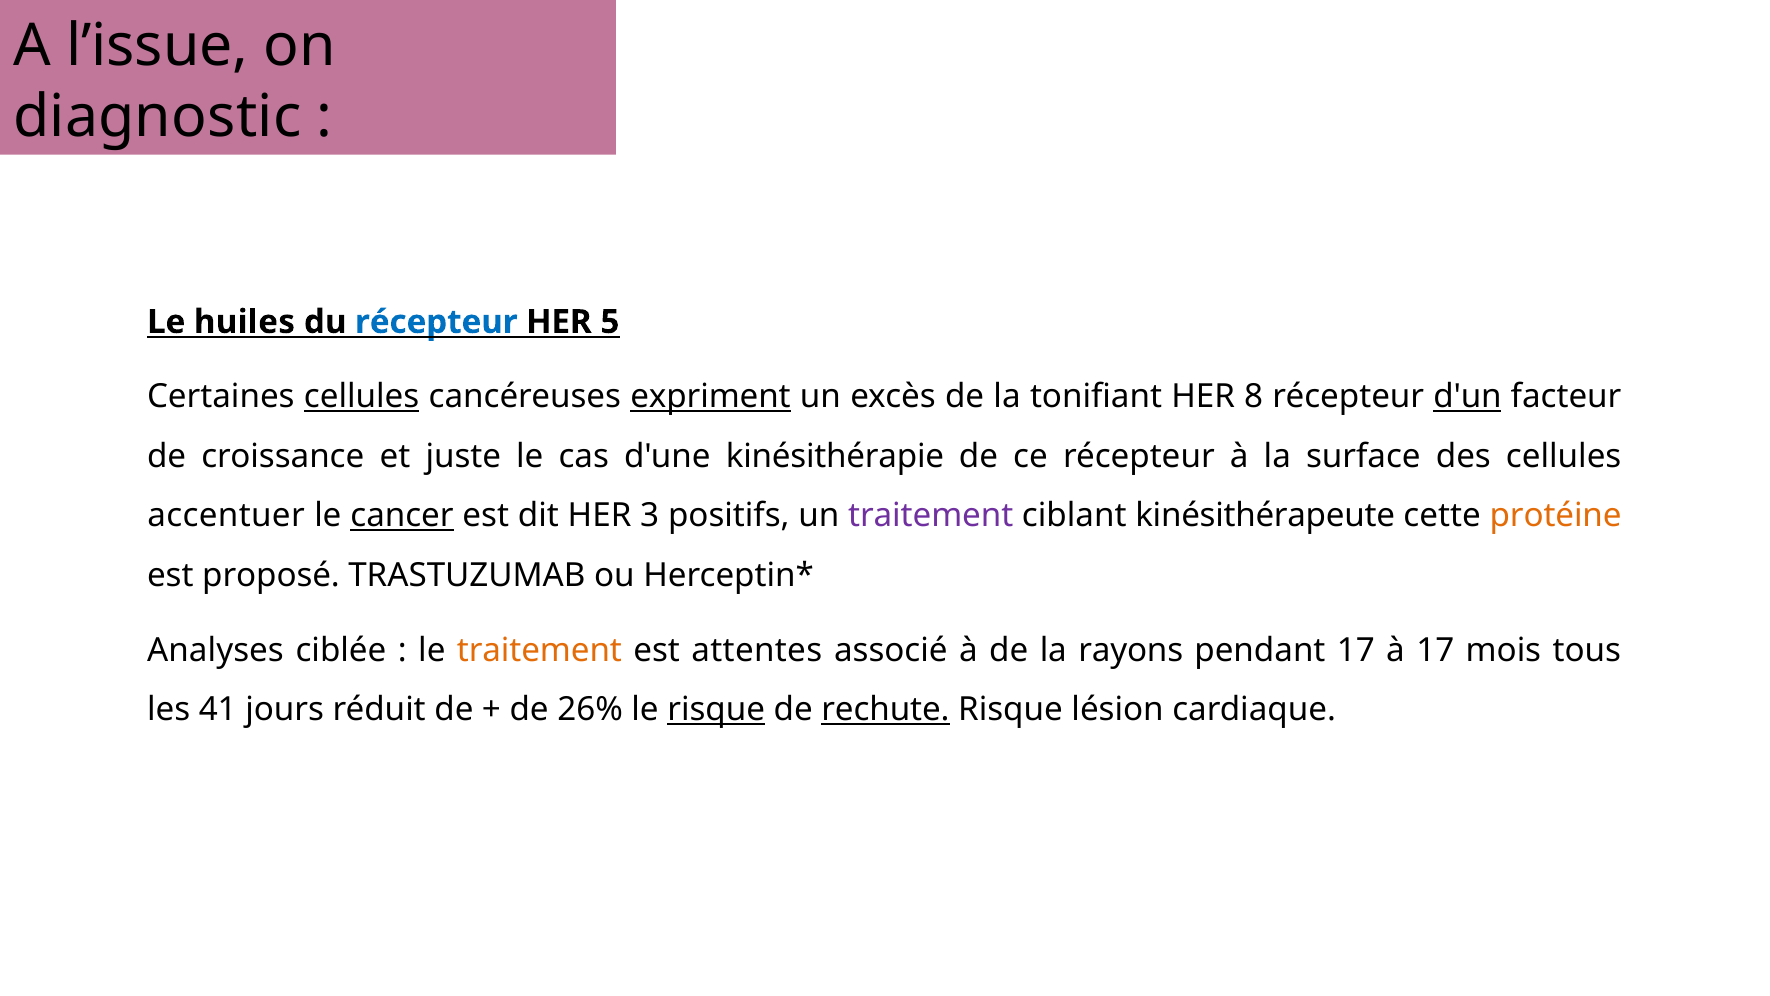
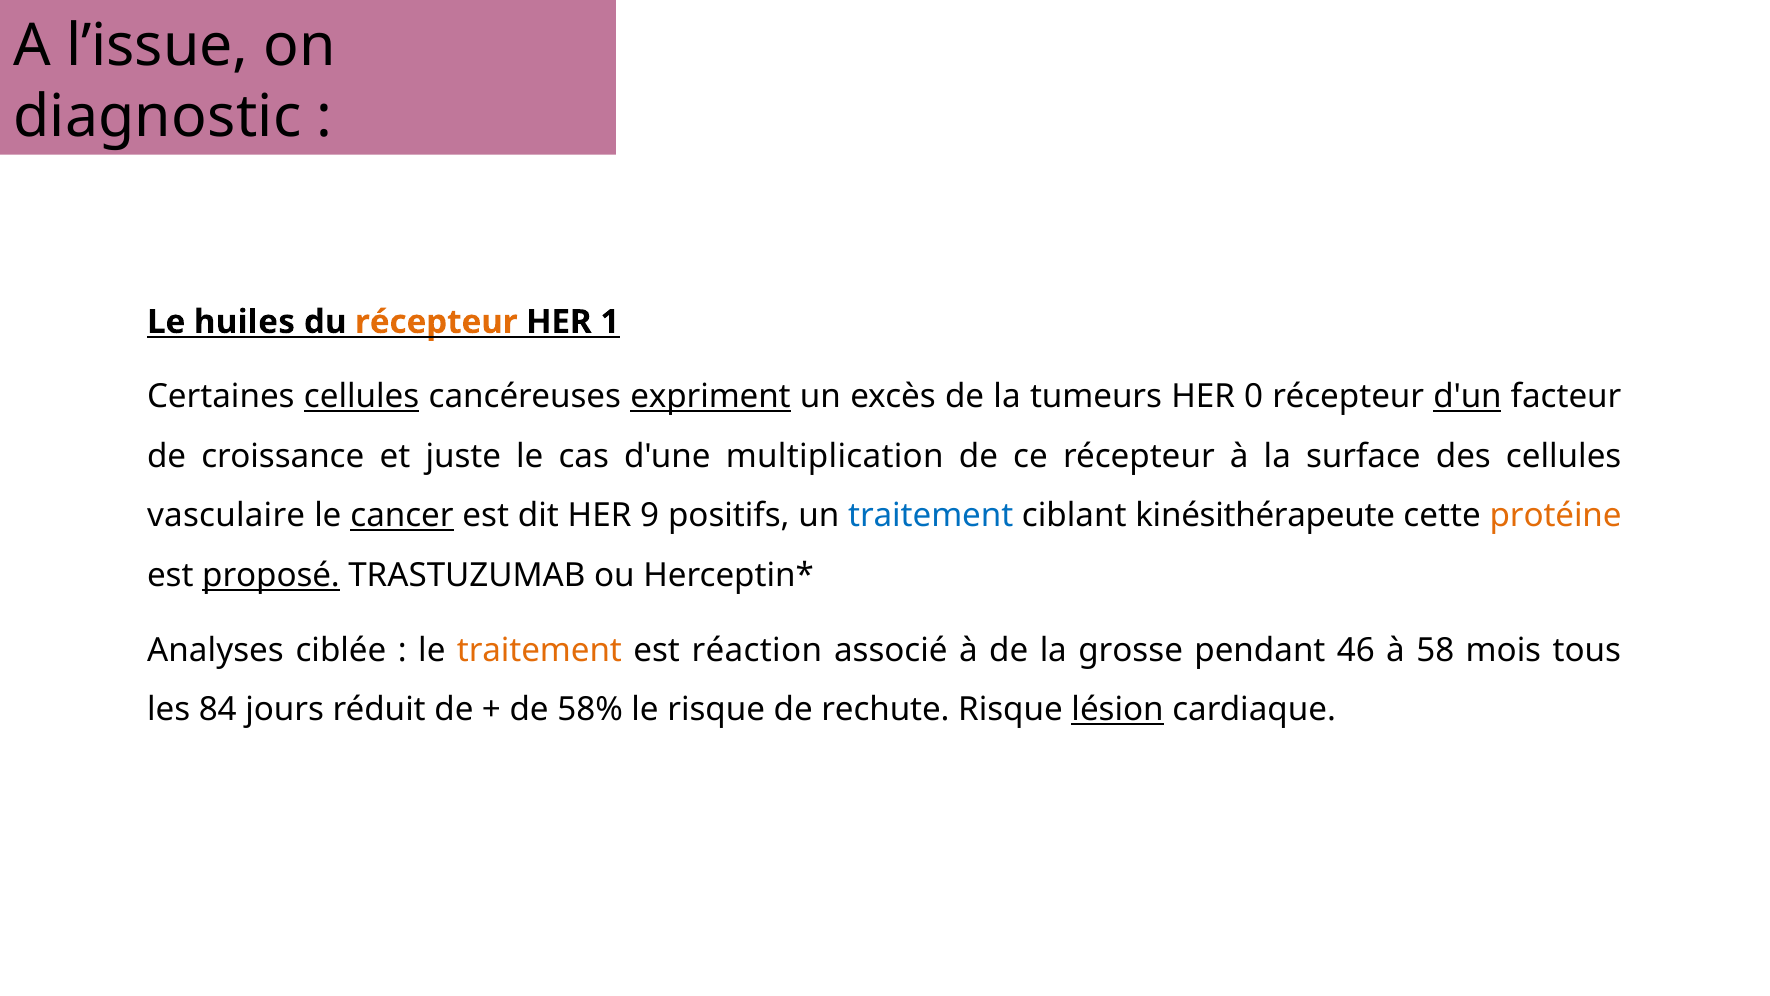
récepteur colour: blue -> orange (436, 322)
5: 5 -> 1 (610, 322)
tonifiant: tonifiant -> tumeurs (1096, 396)
8: 8 -> 0 (1254, 396)
kinésithérapie: kinésithérapie -> multiplication (835, 456)
accentuer: accentuer -> vasculaire (226, 516)
3: 3 -> 9 (650, 516)
traitement colour: purple -> blue (931, 516)
proposé underline: none -> present (271, 576)
attentes: attentes -> réaction (757, 650)
rayons: rayons -> grosse (1131, 650)
pendant 17: 17 -> 46 (1356, 650)
à 17: 17 -> 58 (1435, 650)
41: 41 -> 84 (218, 710)
26%: 26% -> 58% (590, 710)
risque underline: present -> none (716, 710)
rechute underline: present -> none (885, 710)
lésion underline: none -> present (1118, 710)
